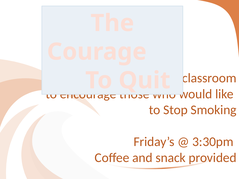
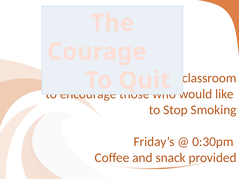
3:30pm: 3:30pm -> 0:30pm (213, 142)
